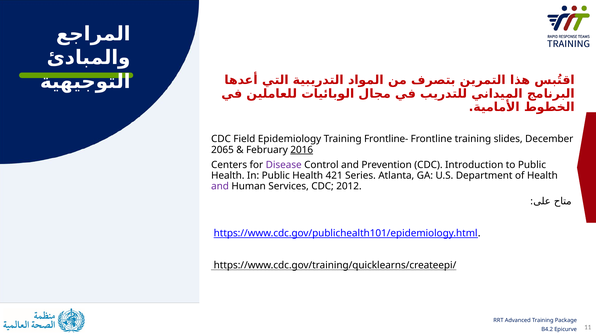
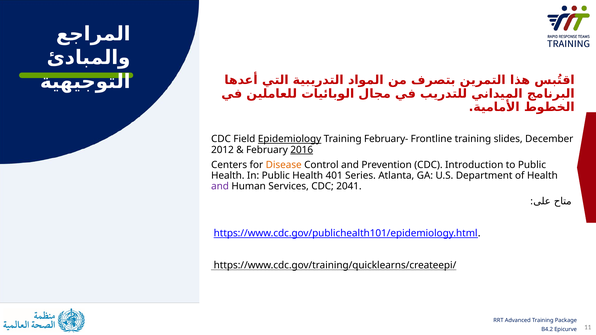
Epidemiology underline: none -> present (290, 139)
Frontline-: Frontline- -> February- (386, 139)
2065: 2065 -> 2012 (222, 150)
Disease colour: purple -> orange (284, 165)
421: 421 -> 401 (334, 176)
2012: 2012 -> 2041 (349, 186)
